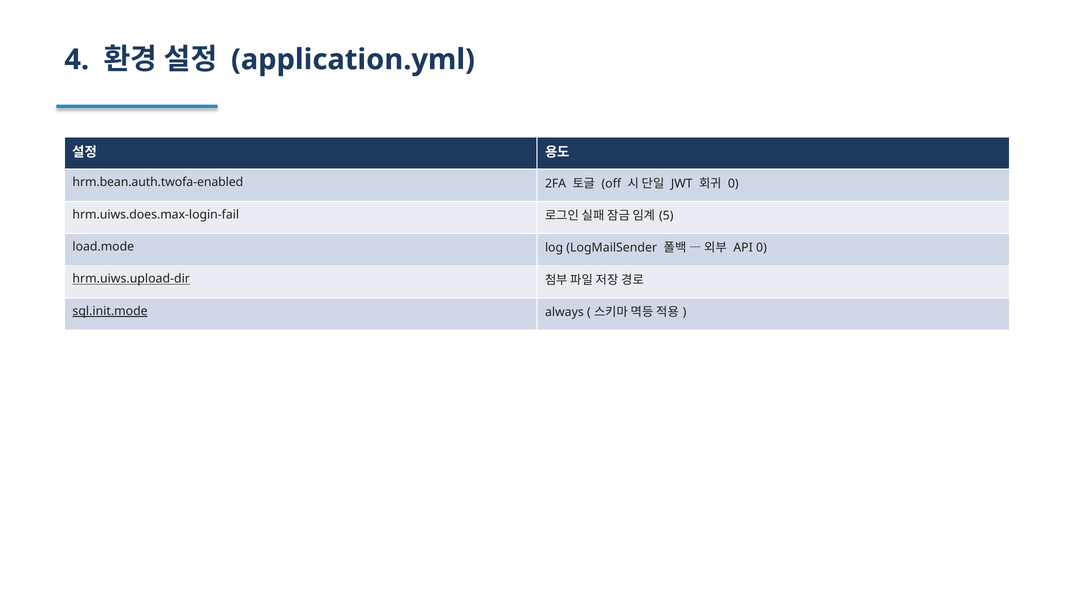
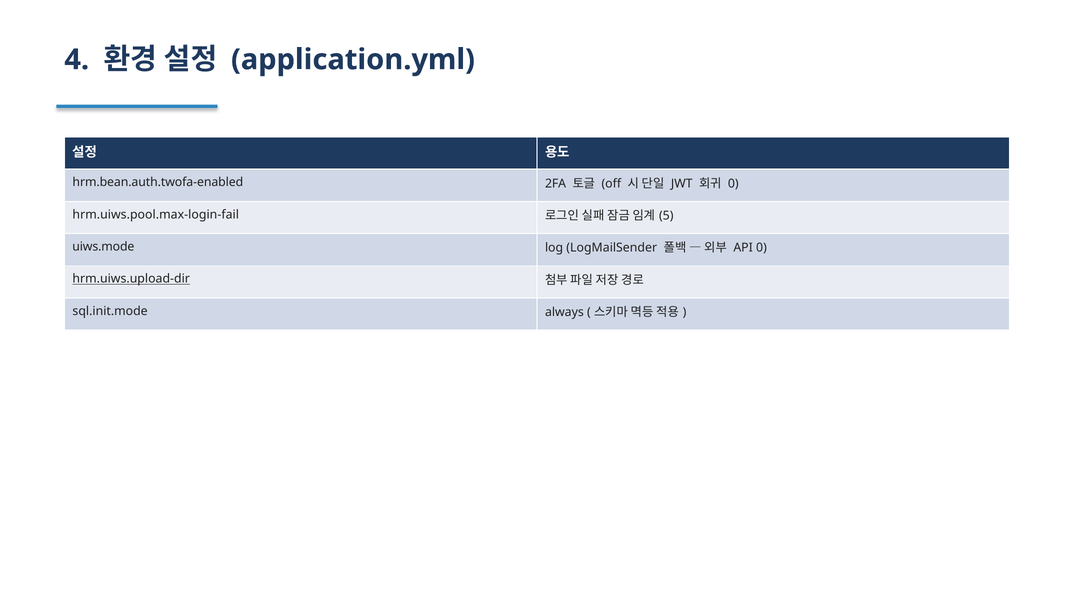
hrm.uiws.does.max-login-fail: hrm.uiws.does.max-login-fail -> hrm.uiws.pool.max-login-fail (156, 215)
load.mode: load.mode -> uiws.mode (103, 247)
sql.init.mode underline: present -> none (110, 311)
